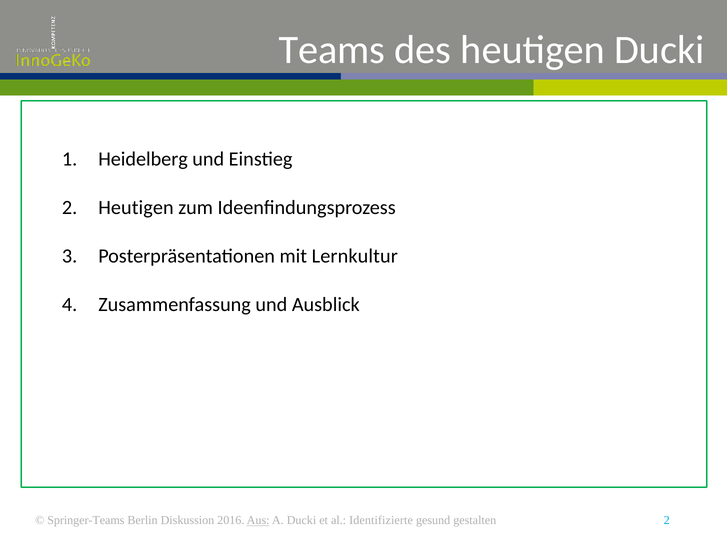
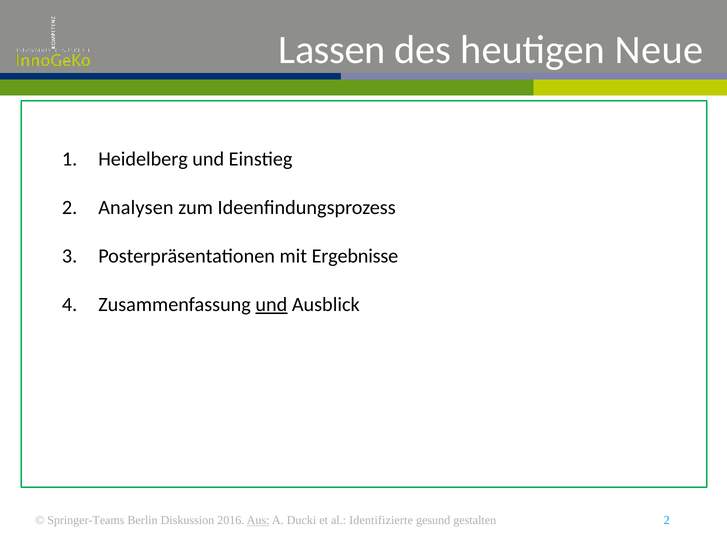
Teams: Teams -> Lassen (332, 50)
heutigen Ducki: Ducki -> Neue (659, 50)
2 Heutigen: Heutigen -> Analysen (136, 208)
Lernkultur: Lernkultur -> Ergebnisse (355, 256)
und underline: none -> present (271, 305)
